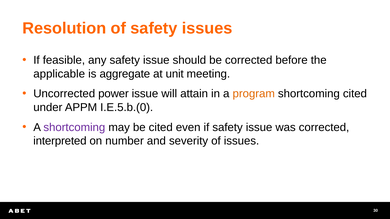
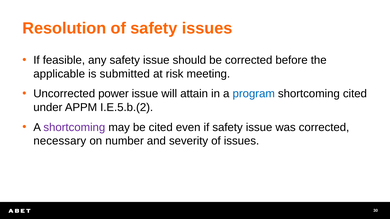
aggregate: aggregate -> submitted (125, 74)
unit: unit -> risk (175, 74)
program colour: orange -> blue (254, 94)
I.E.5.b.(0: I.E.5.b.(0 -> I.E.5.b.(2 (127, 108)
interpreted: interpreted -> necessary (60, 141)
